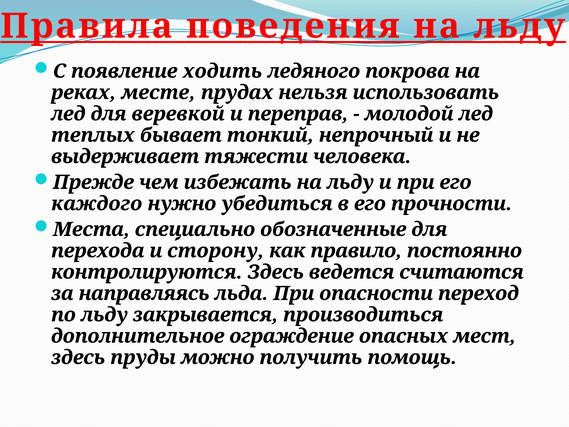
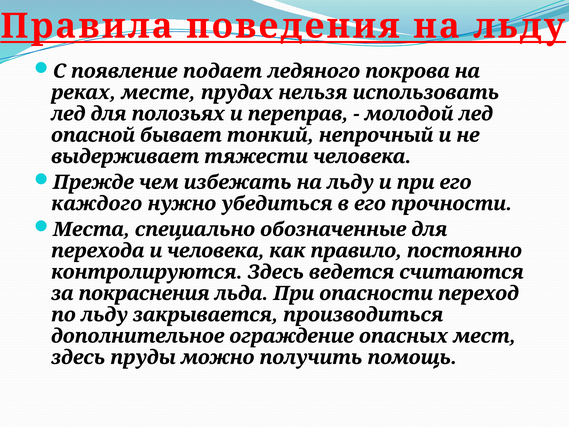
ходить: ходить -> подает (222, 71)
веревкой: веревкой -> полозьях (178, 114)
теплых: теплых -> опасной (93, 135)
и сторону: сторону -> человека (216, 251)
направляясь: направляясь -> покраснения (144, 293)
